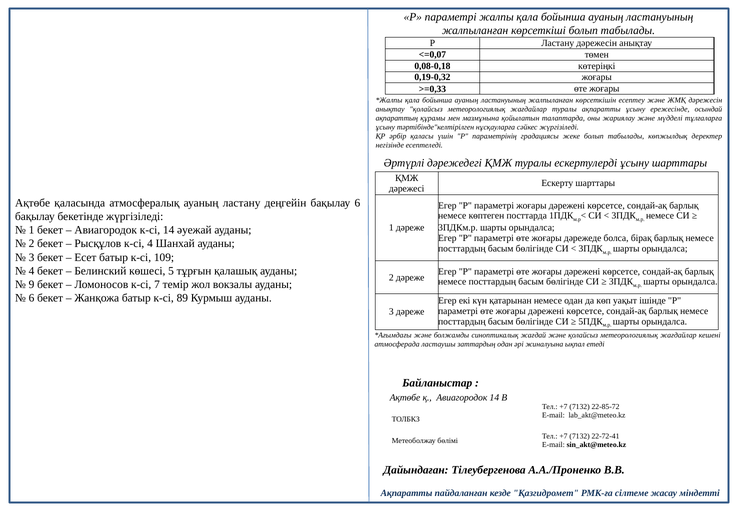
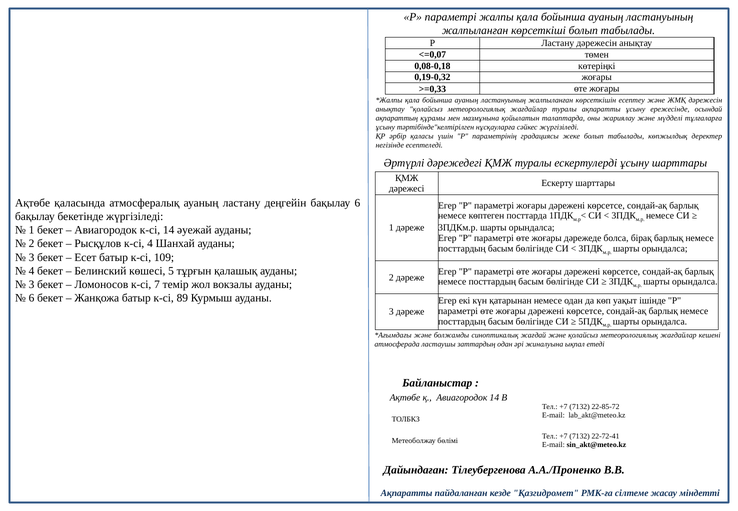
9: 9 -> 3 (32, 285)
